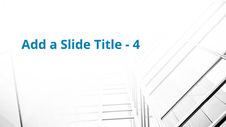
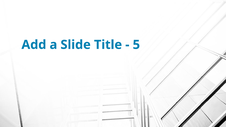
4: 4 -> 5 (136, 45)
